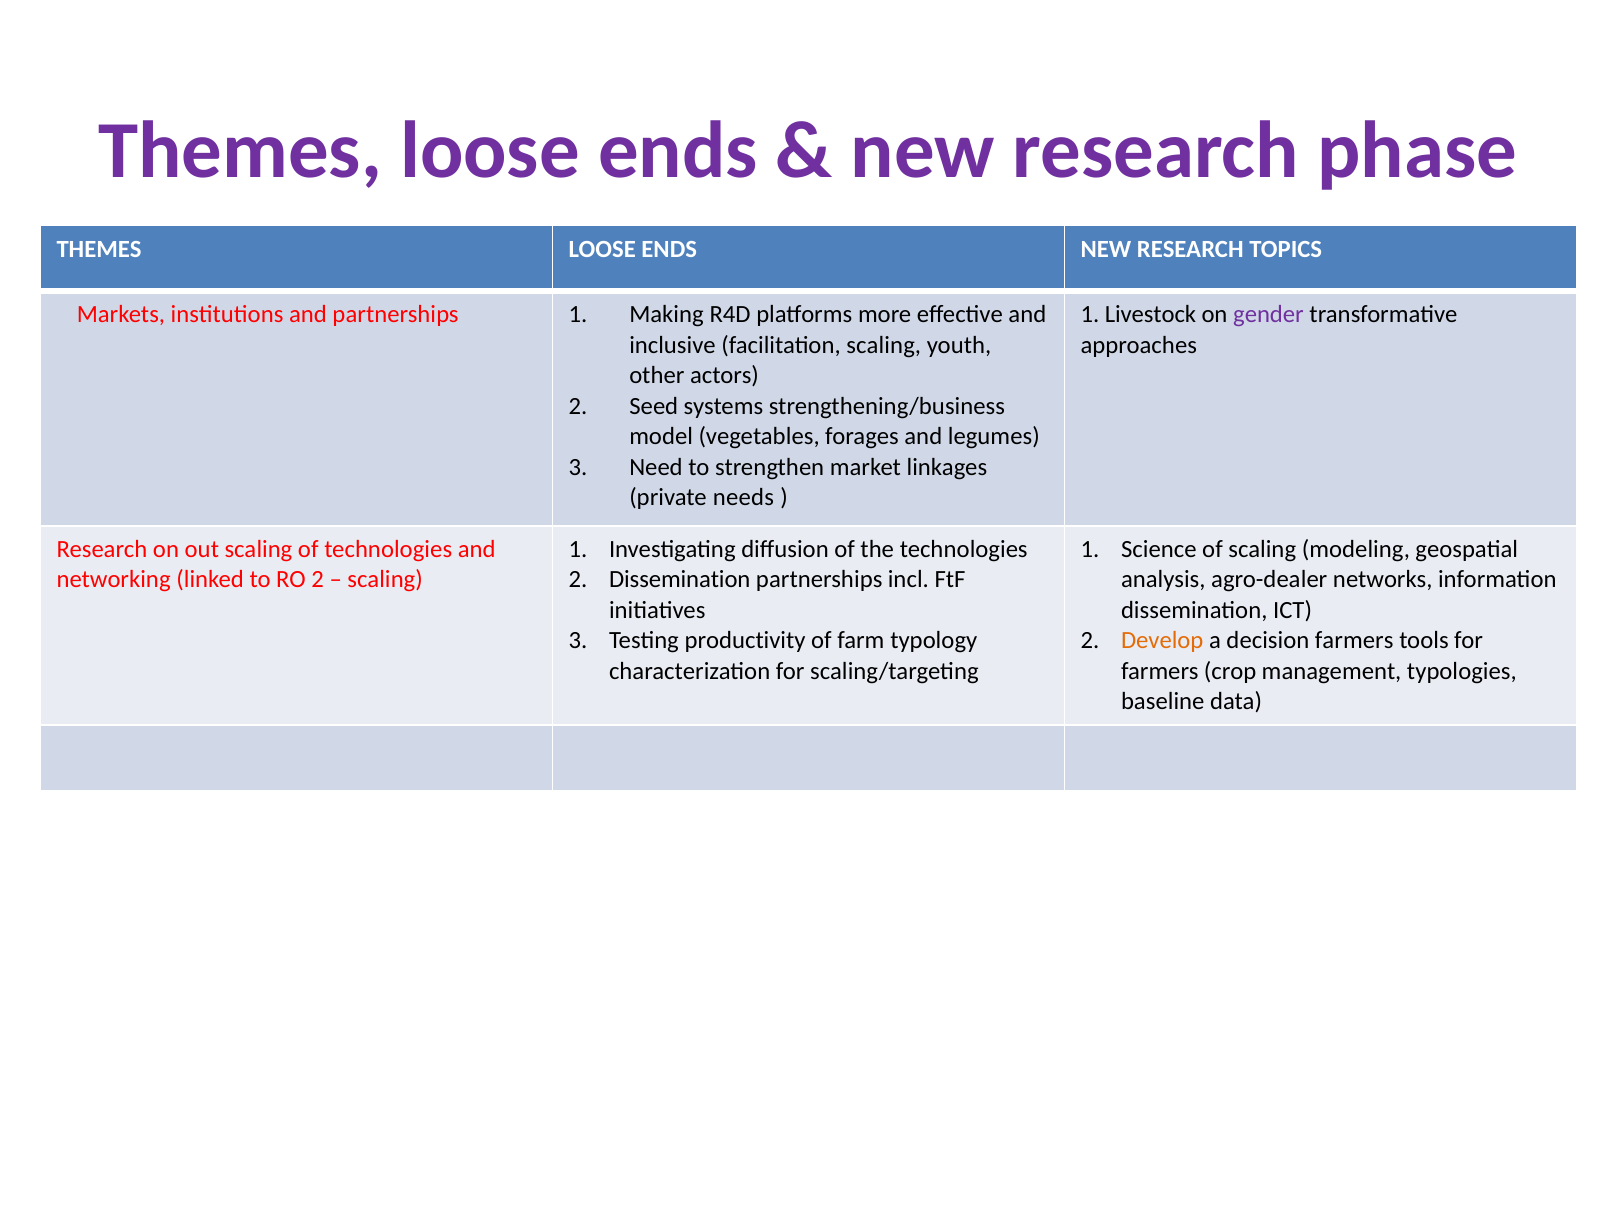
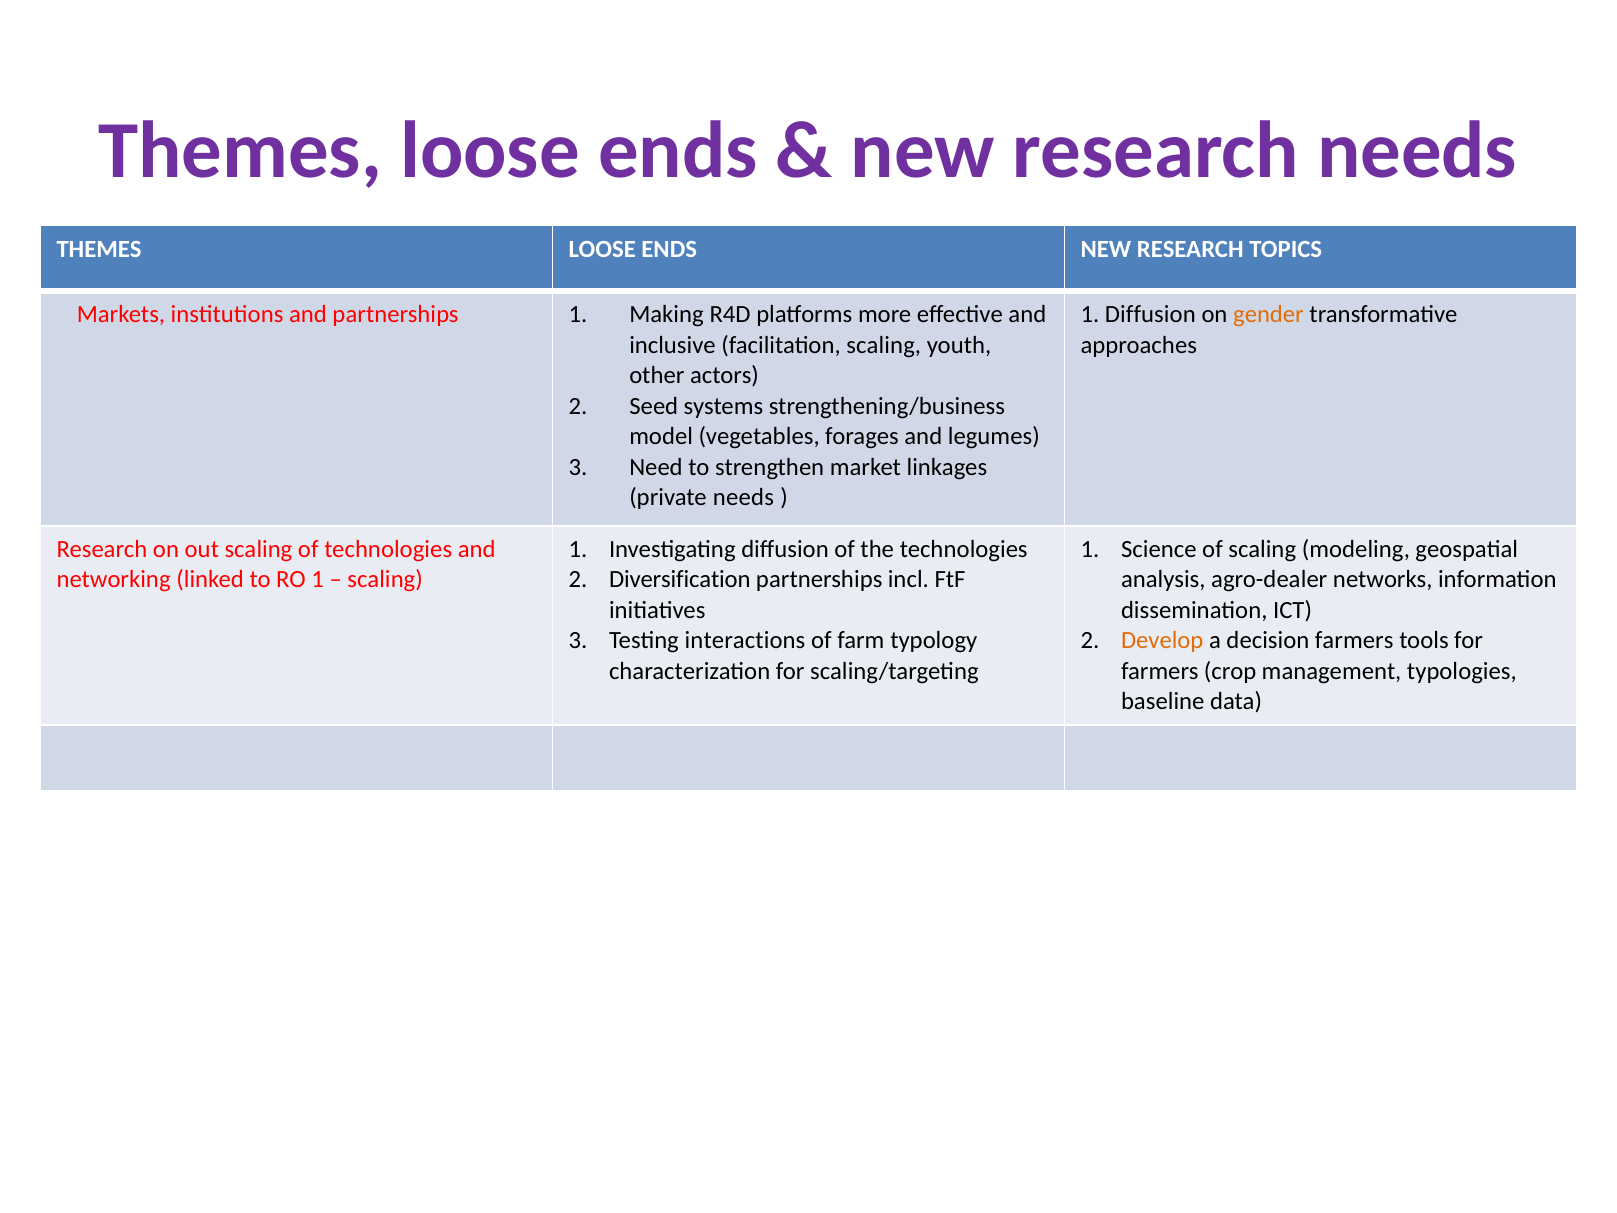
research phase: phase -> needs (1417, 151)
1 Livestock: Livestock -> Diffusion (1150, 315)
gender colour: purple -> orange (1268, 315)
RO 2: 2 -> 1 (318, 580)
Dissemination: Dissemination -> Diversification (680, 580)
productivity: productivity -> interactions (745, 641)
